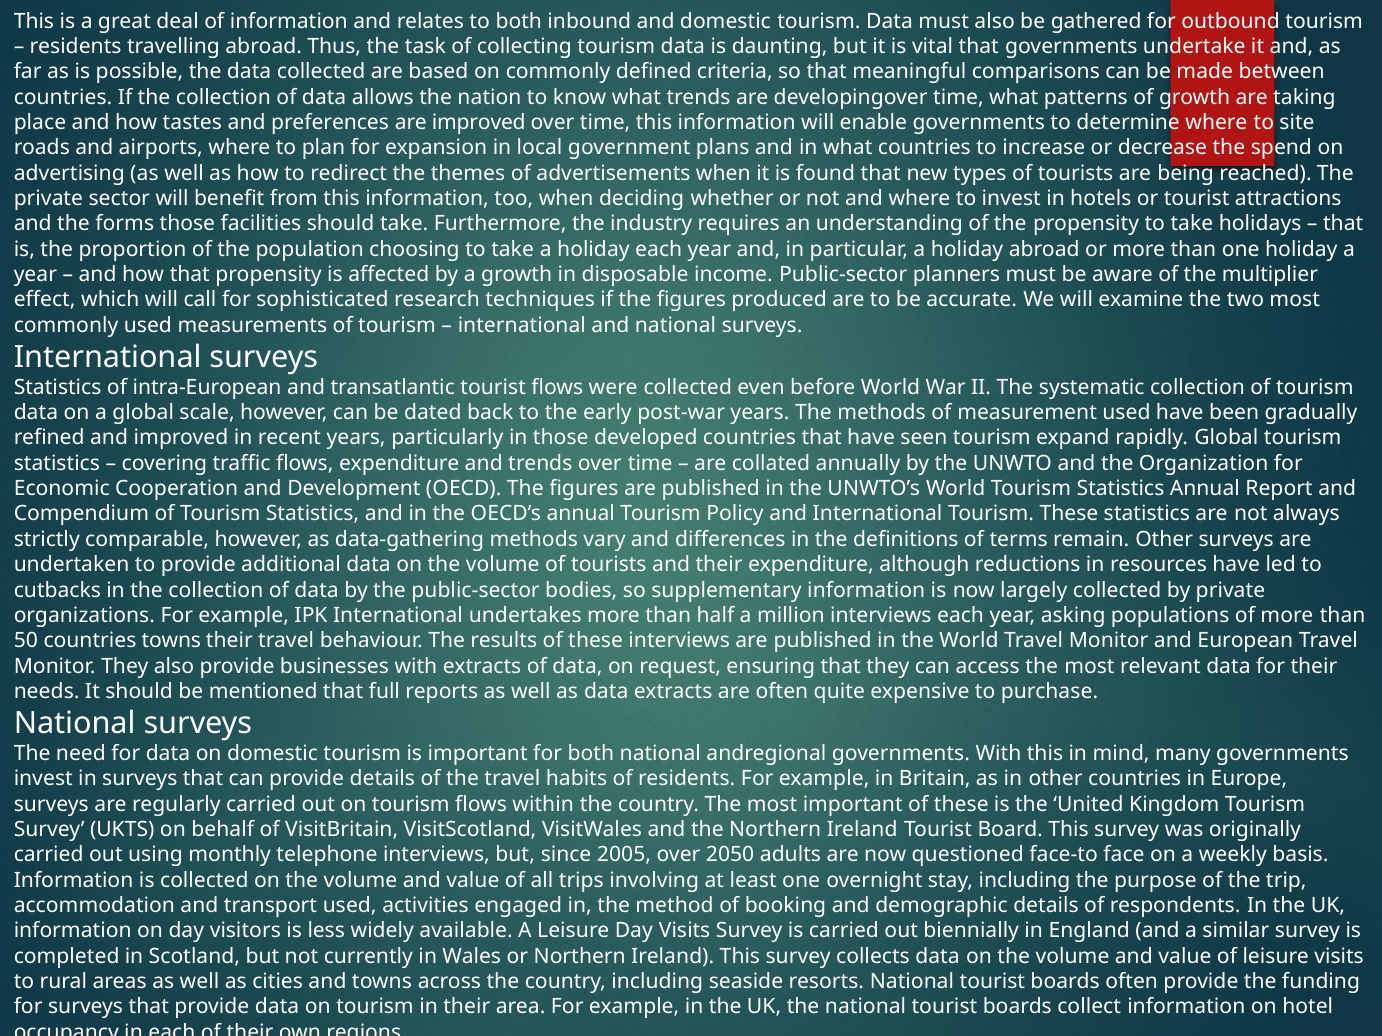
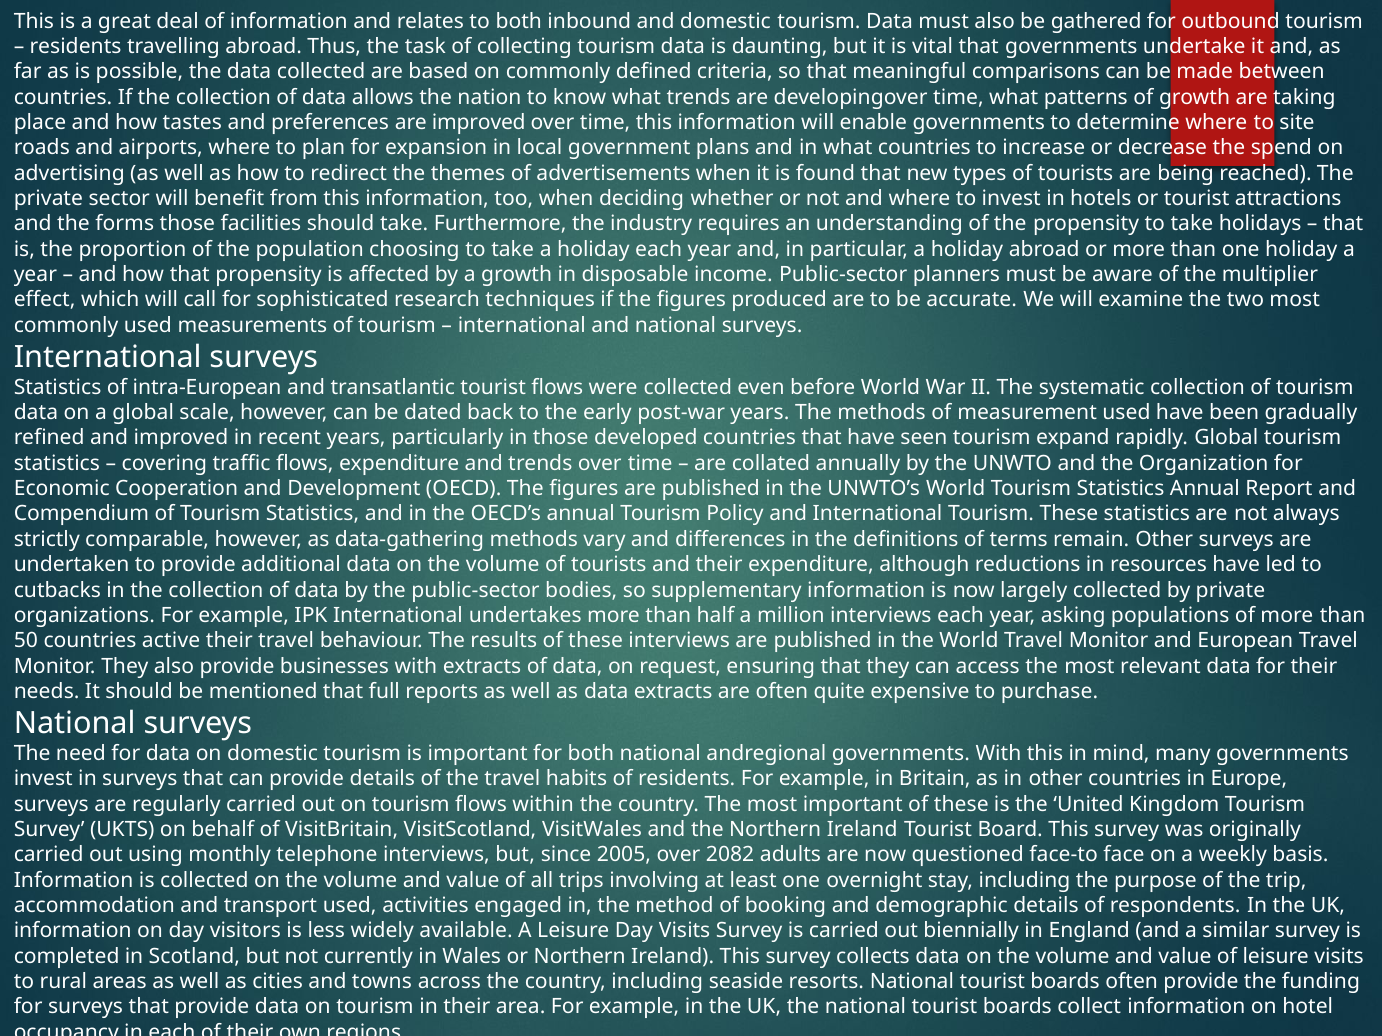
countries towns: towns -> active (171, 641)
2050: 2050 -> 2082 (730, 855)
